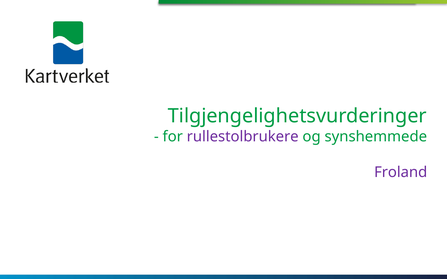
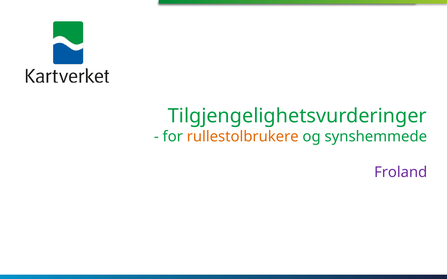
rullestolbrukere colour: purple -> orange (243, 137)
